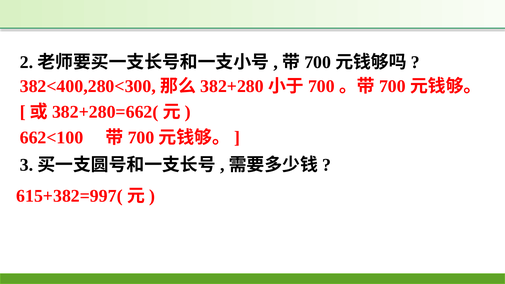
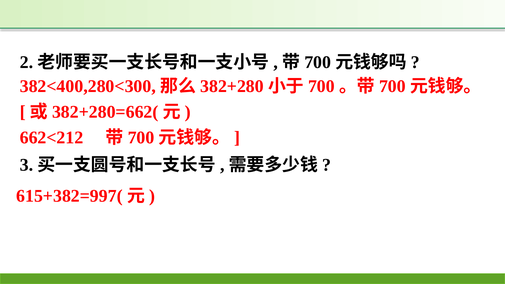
662<100: 662<100 -> 662<212 (52, 138)
